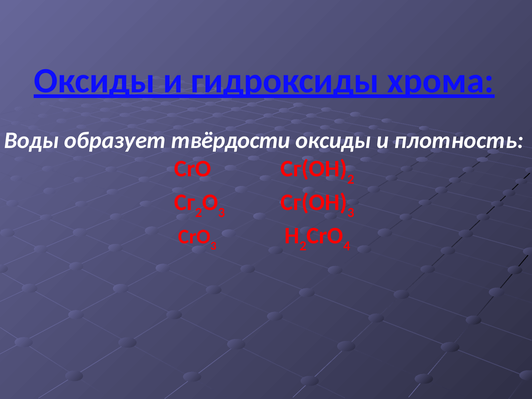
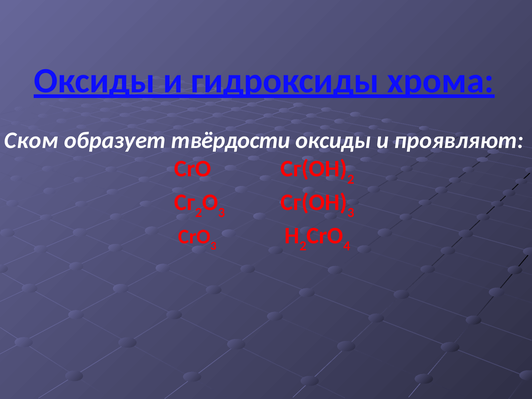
Воды: Воды -> Ском (31, 140)
плотность: плотность -> проявляют (459, 140)
